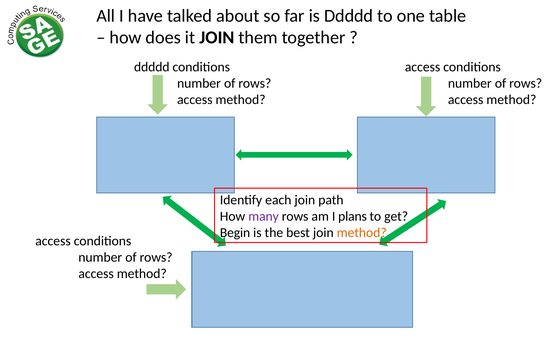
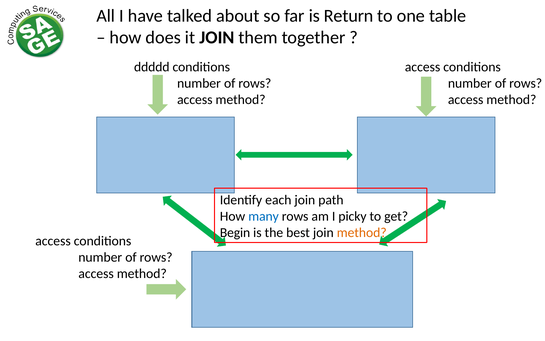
is Ddddd: Ddddd -> Return (349, 16)
many colour: purple -> blue (264, 216)
plans: plans -> picky (352, 216)
